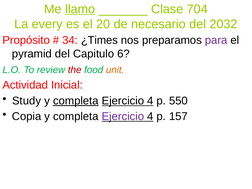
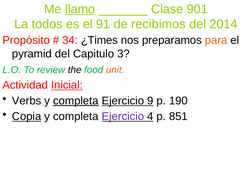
704: 704 -> 901 (197, 9)
every: every -> todos (47, 24)
20: 20 -> 91 (103, 24)
necesario: necesario -> recibimos (158, 24)
2032: 2032 -> 2014 (223, 24)
para colour: purple -> orange (216, 40)
6: 6 -> 3 (123, 54)
the colour: red -> black (75, 70)
Inicial underline: none -> present (67, 85)
Study: Study -> Verbs (27, 101)
4: 4 -> 9 (150, 101)
550: 550 -> 190 (178, 101)
Copia underline: none -> present (27, 116)
157: 157 -> 851 (178, 116)
